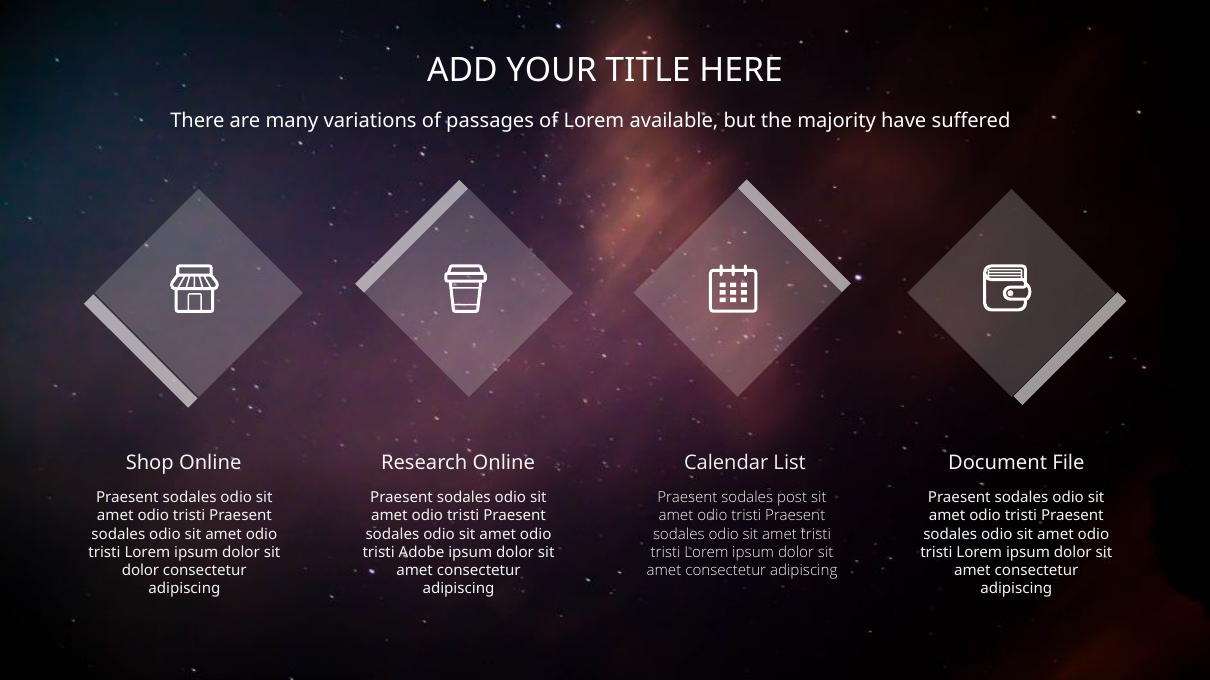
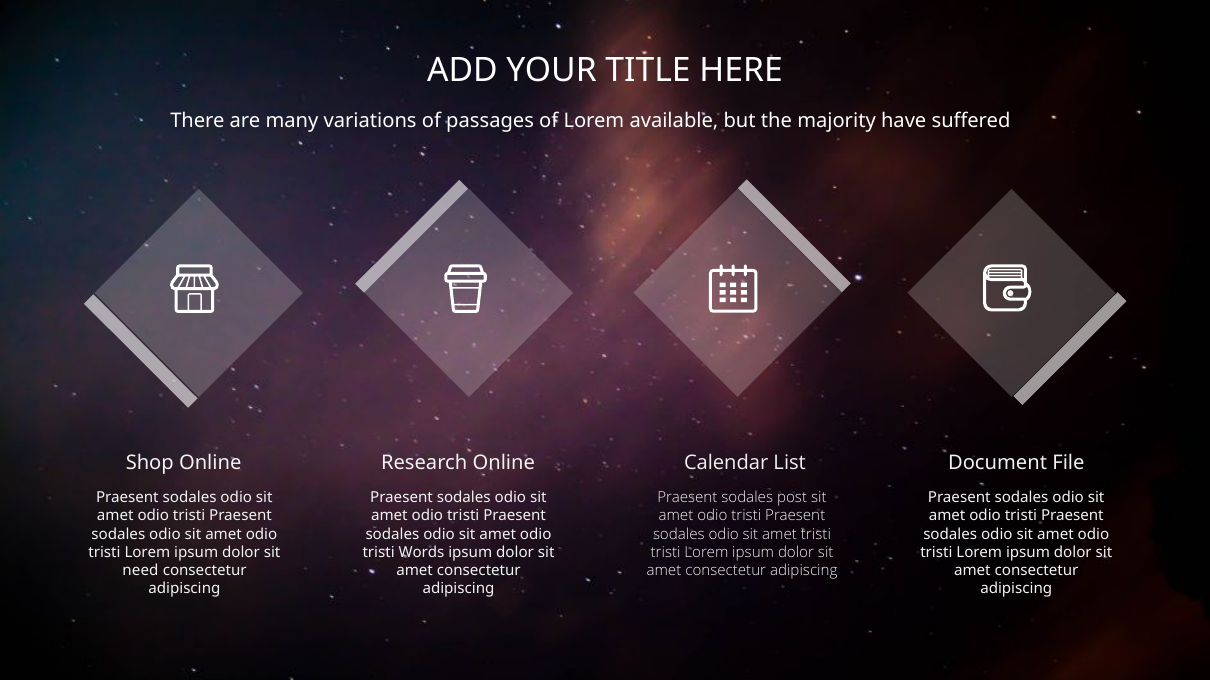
Adobe: Adobe -> Words (422, 553)
dolor: dolor -> need (140, 571)
